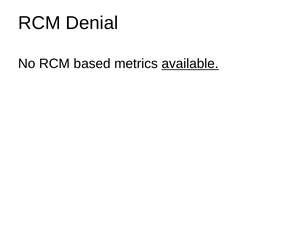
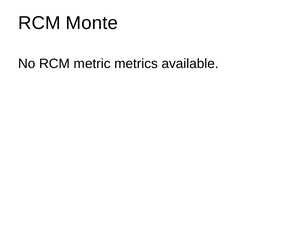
Denial: Denial -> Monte (92, 23)
based: based -> metric (92, 64)
available underline: present -> none (190, 64)
